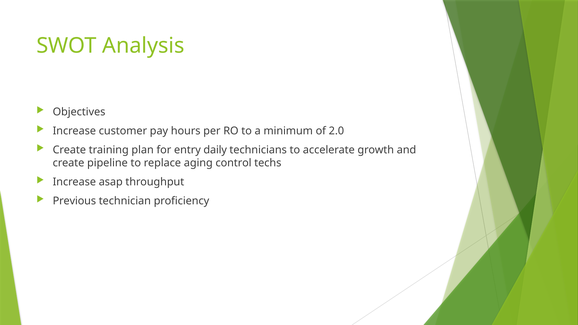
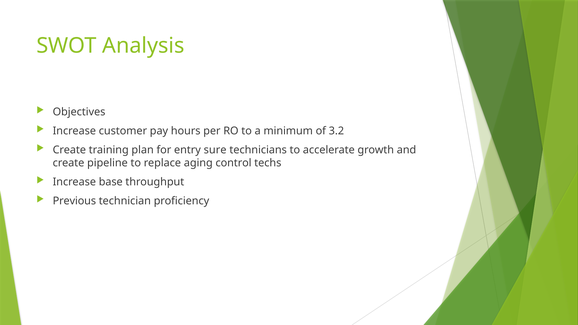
2.0: 2.0 -> 3.2 (336, 131)
daily: daily -> sure (215, 150)
asap: asap -> base (111, 182)
